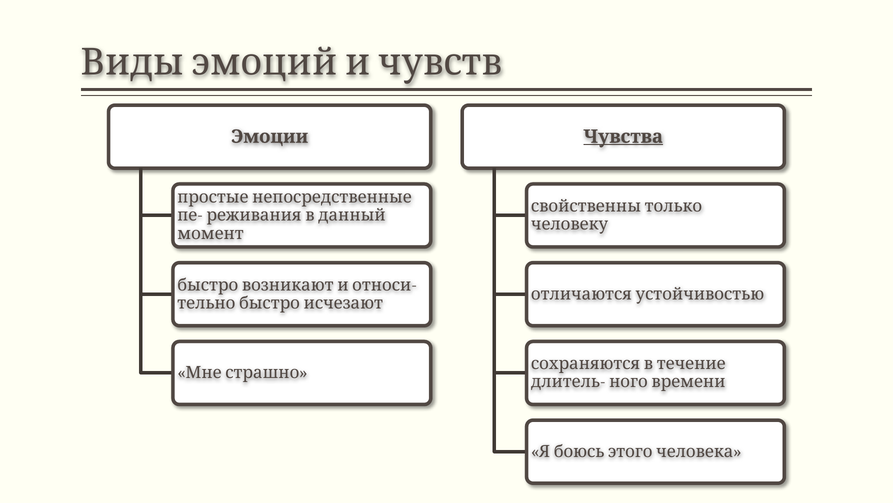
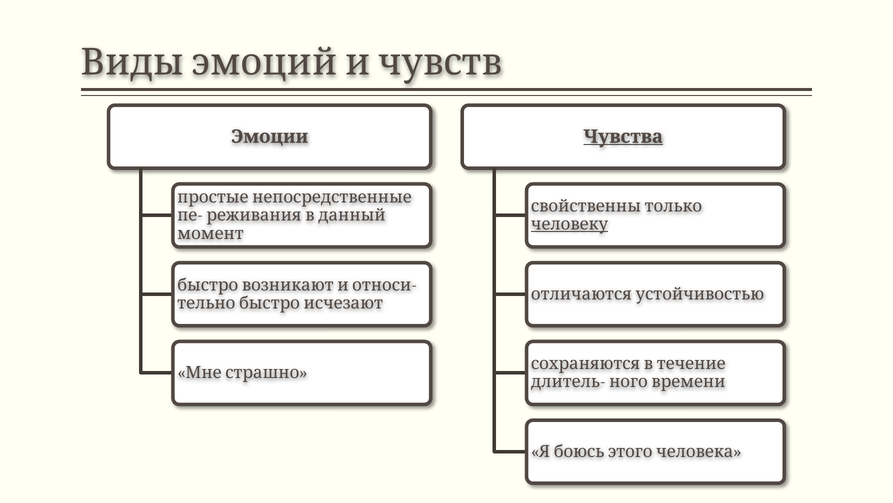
человеку underline: none -> present (570, 224)
